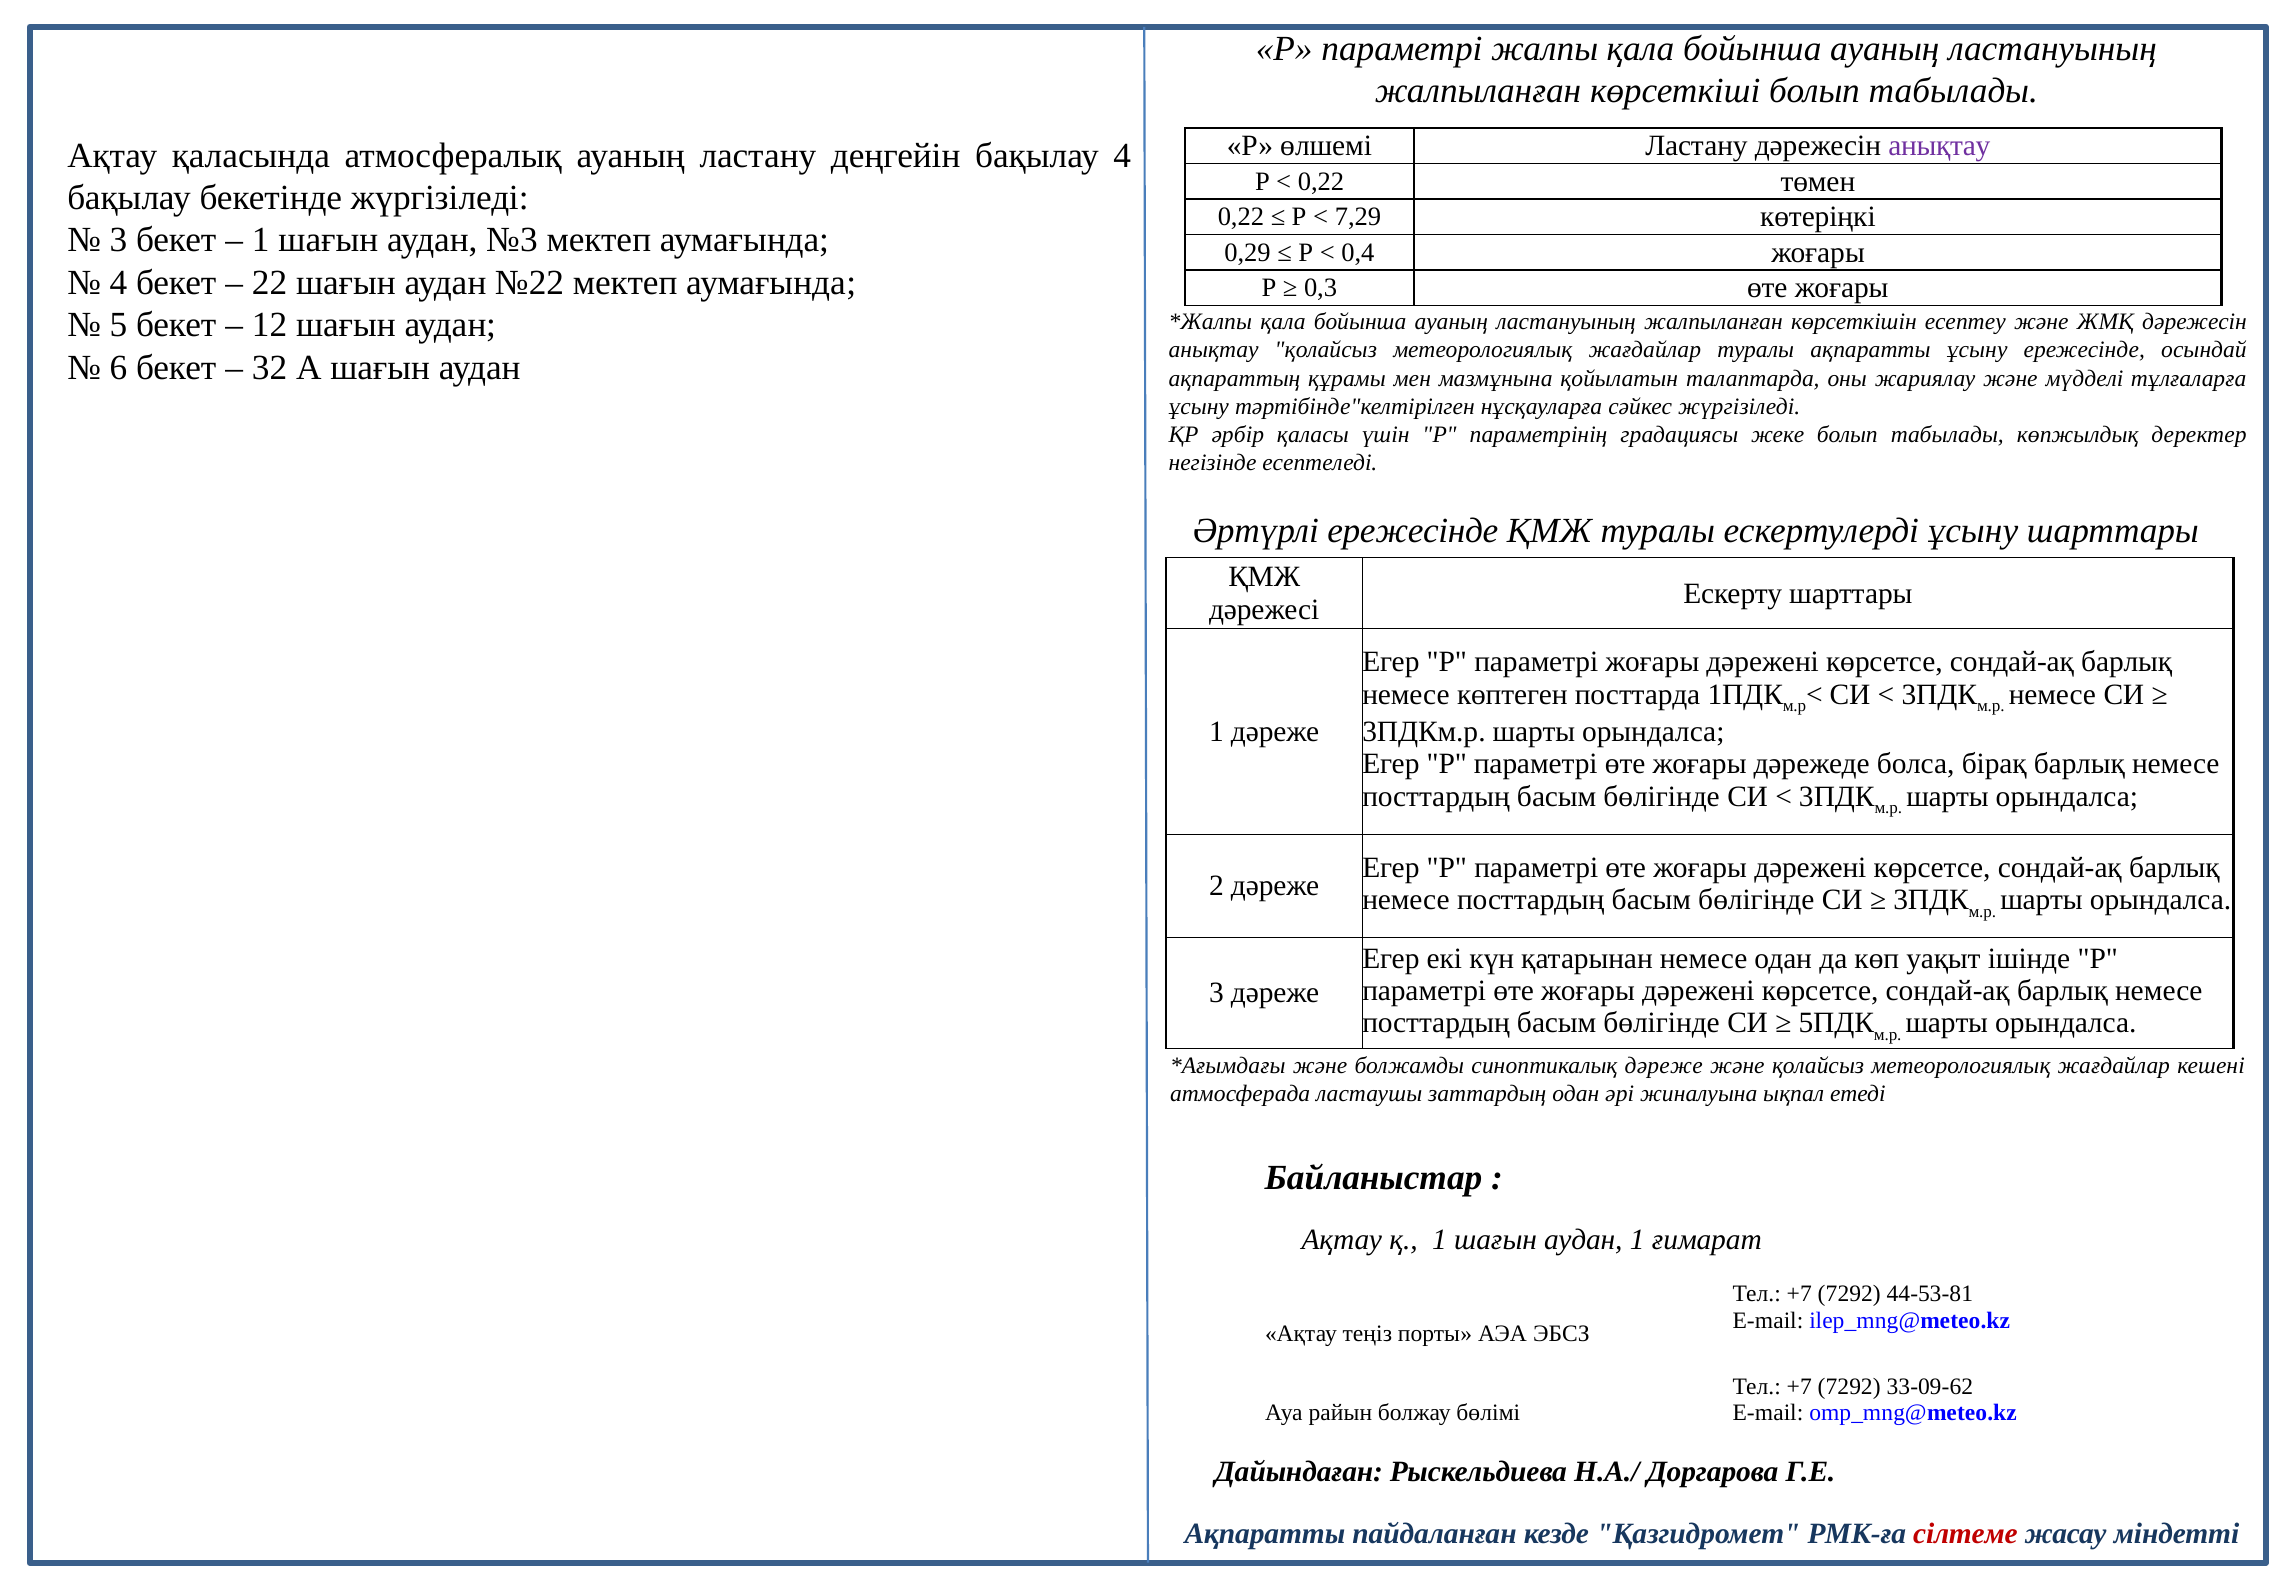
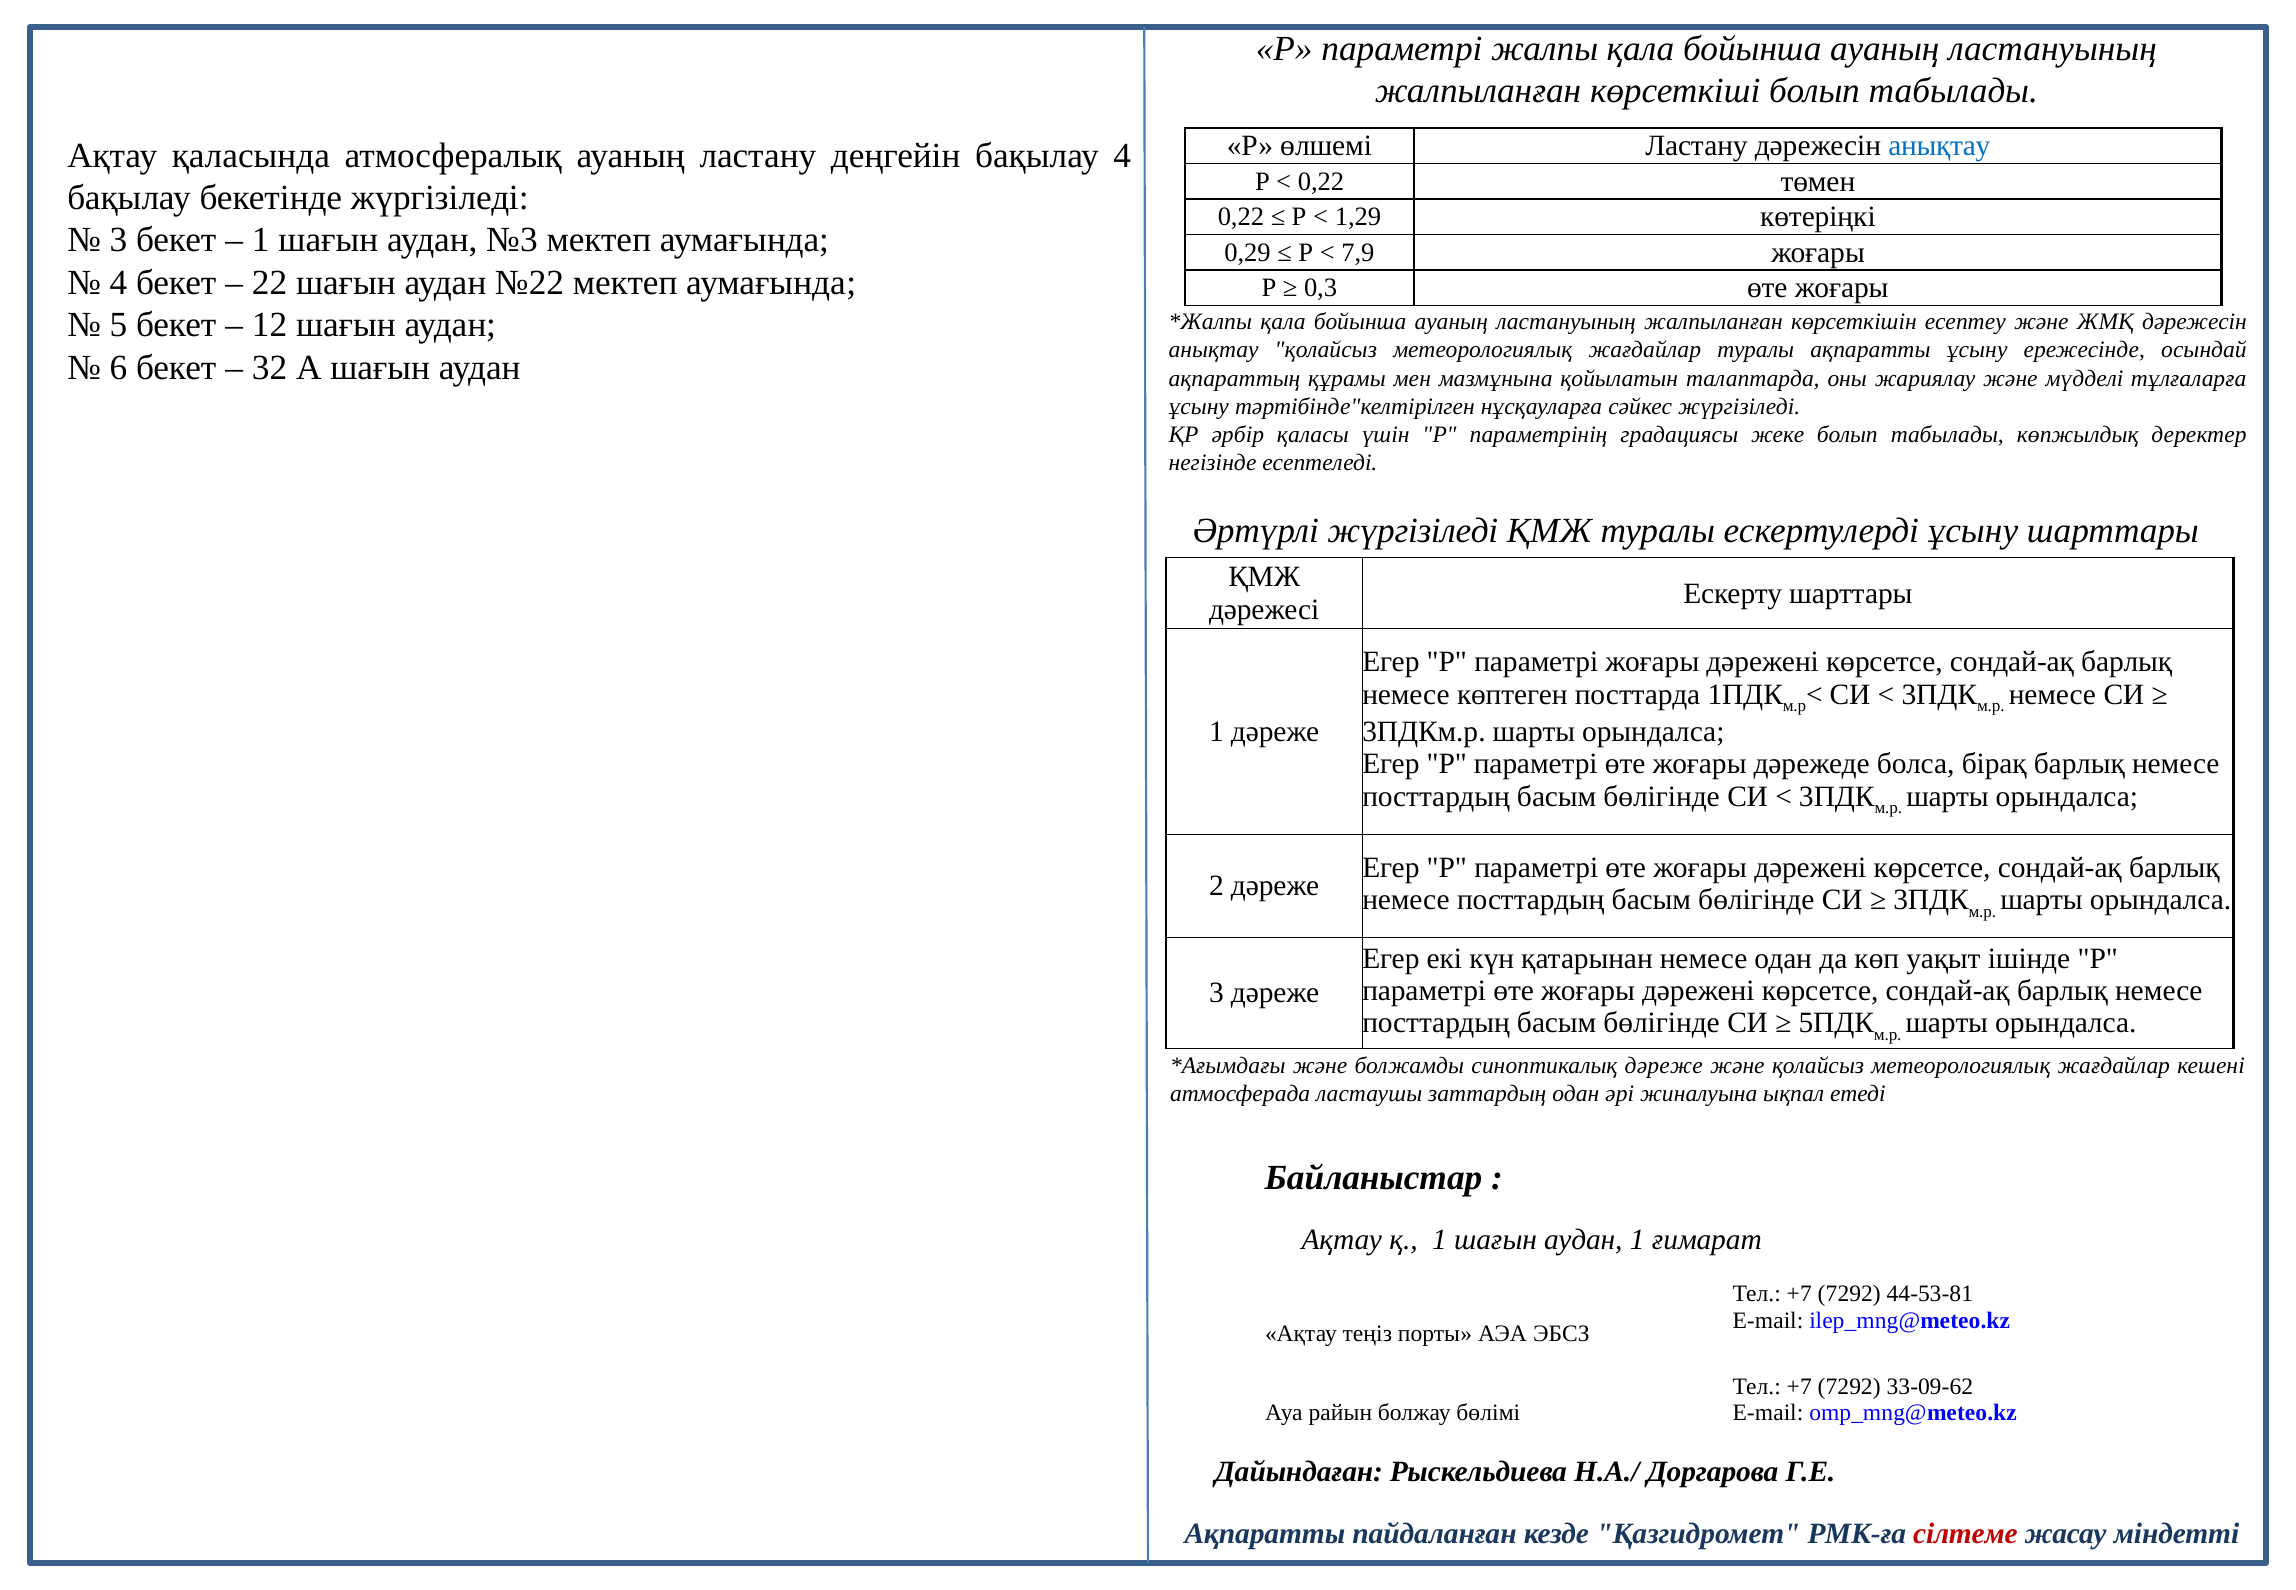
анықтау colour: purple -> blue (1939, 146)
7,29: 7,29 -> 1,29 (1358, 217)
0,4: 0,4 -> 7,9 (1358, 252)
Әртүрлі ережесінде: ережесінде -> жүргізіледі (1413, 531)
